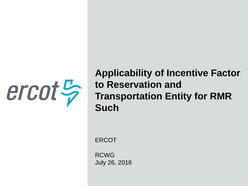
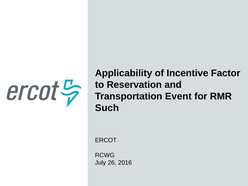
Entity: Entity -> Event (178, 96)
